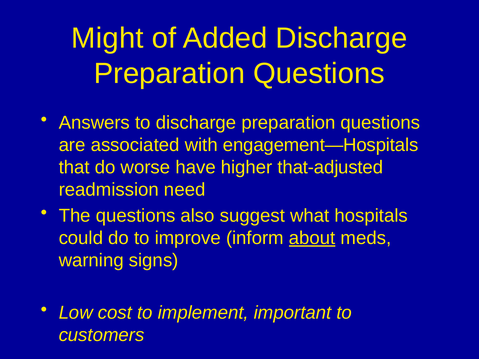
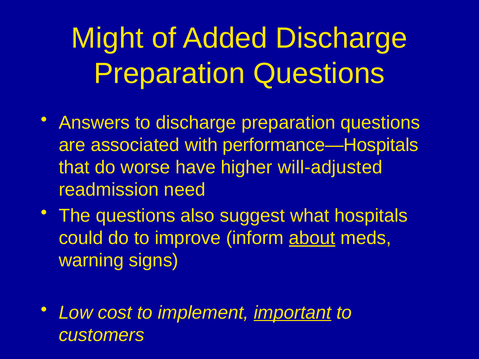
engagement—Hospitals: engagement—Hospitals -> performance—Hospitals (321, 145)
that-adjusted: that-adjusted -> will-adjusted (330, 167)
important underline: none -> present (293, 313)
